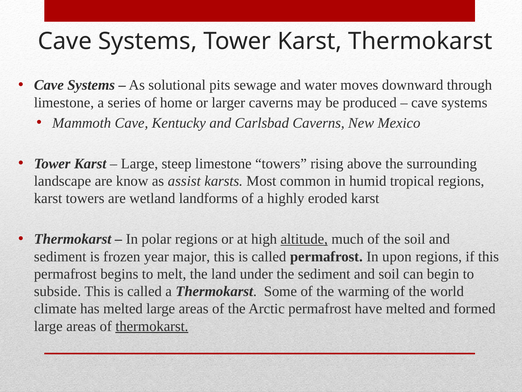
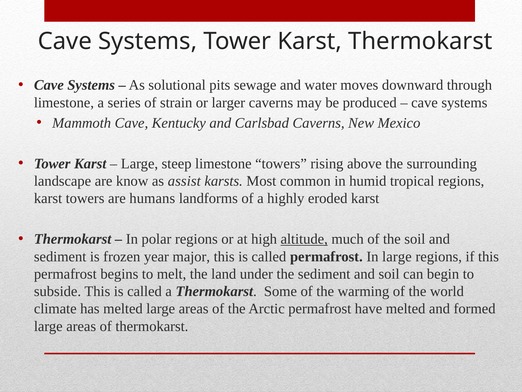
home: home -> strain (176, 102)
wetland: wetland -> humans (152, 198)
In upon: upon -> large (397, 256)
thermokarst underline: present -> none (152, 326)
